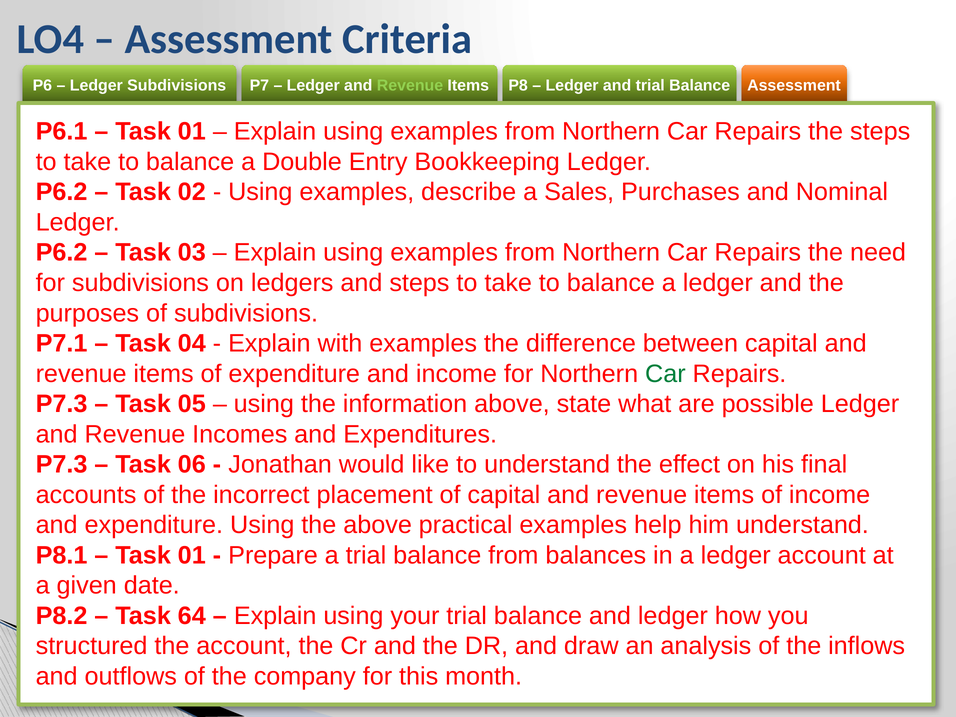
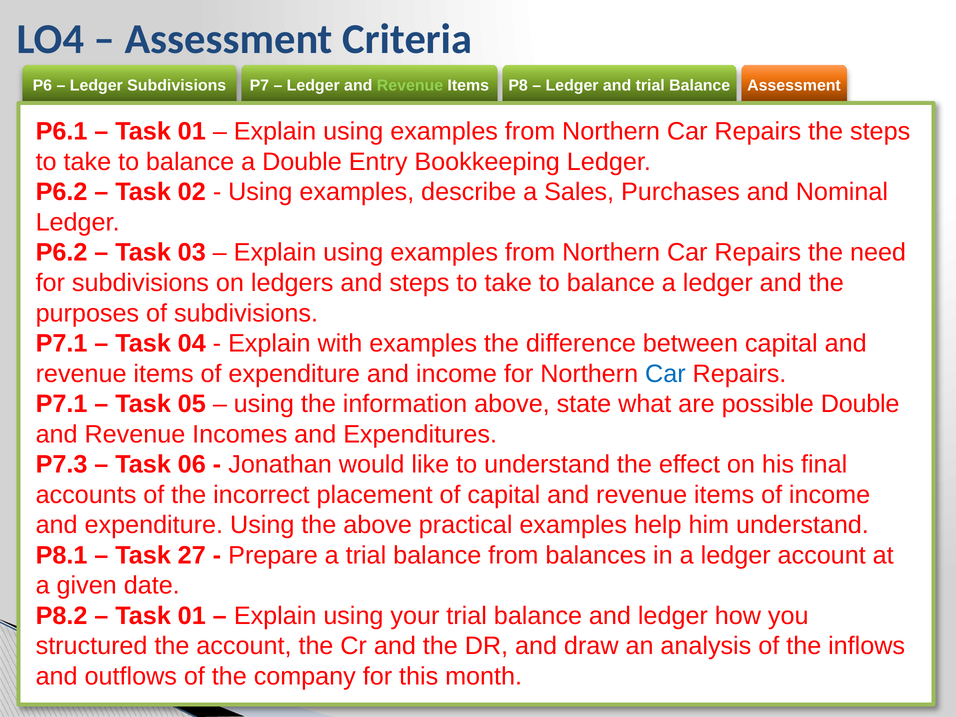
Car colour: green -> blue (665, 374)
P7.3: P7.3 -> P7.1 (62, 404)
possible Ledger: Ledger -> Double (860, 404)
01: 01 -> 27 (192, 555)
64: 64 -> 01 (192, 616)
